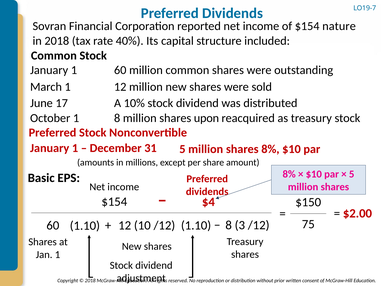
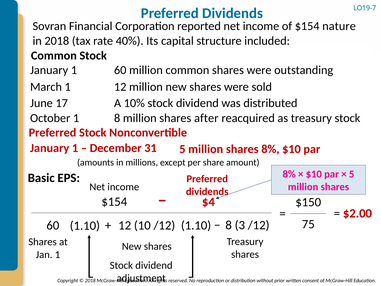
upon: upon -> after (206, 118)
